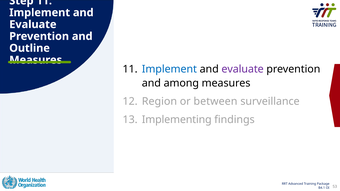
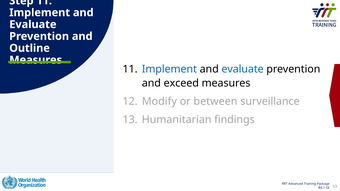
evaluate colour: purple -> blue (243, 69)
among: among -> exceed (181, 83)
Region: Region -> Modify (159, 102)
Implementing: Implementing -> Humanitarian (177, 120)
